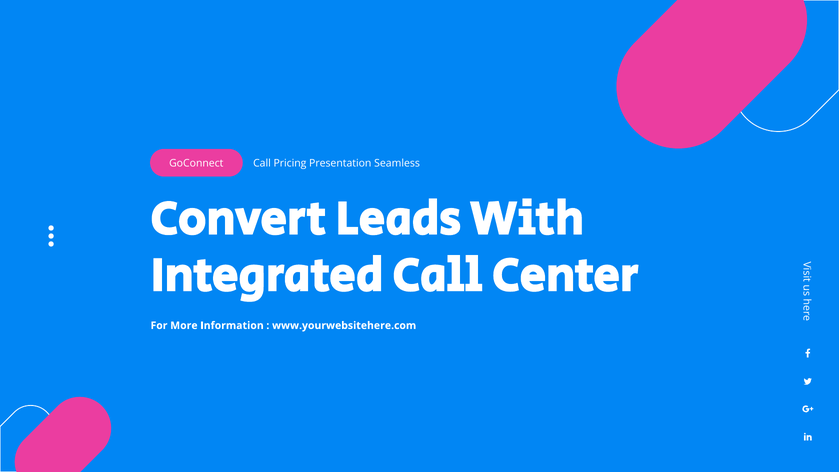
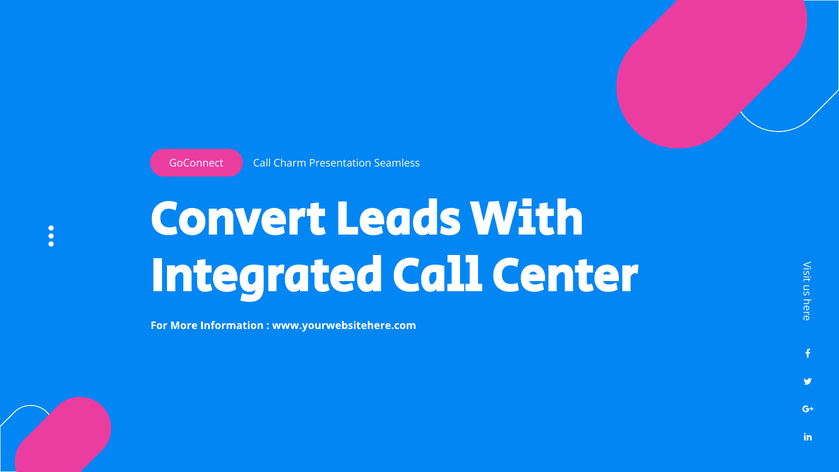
Pricing: Pricing -> Charm (290, 163)
